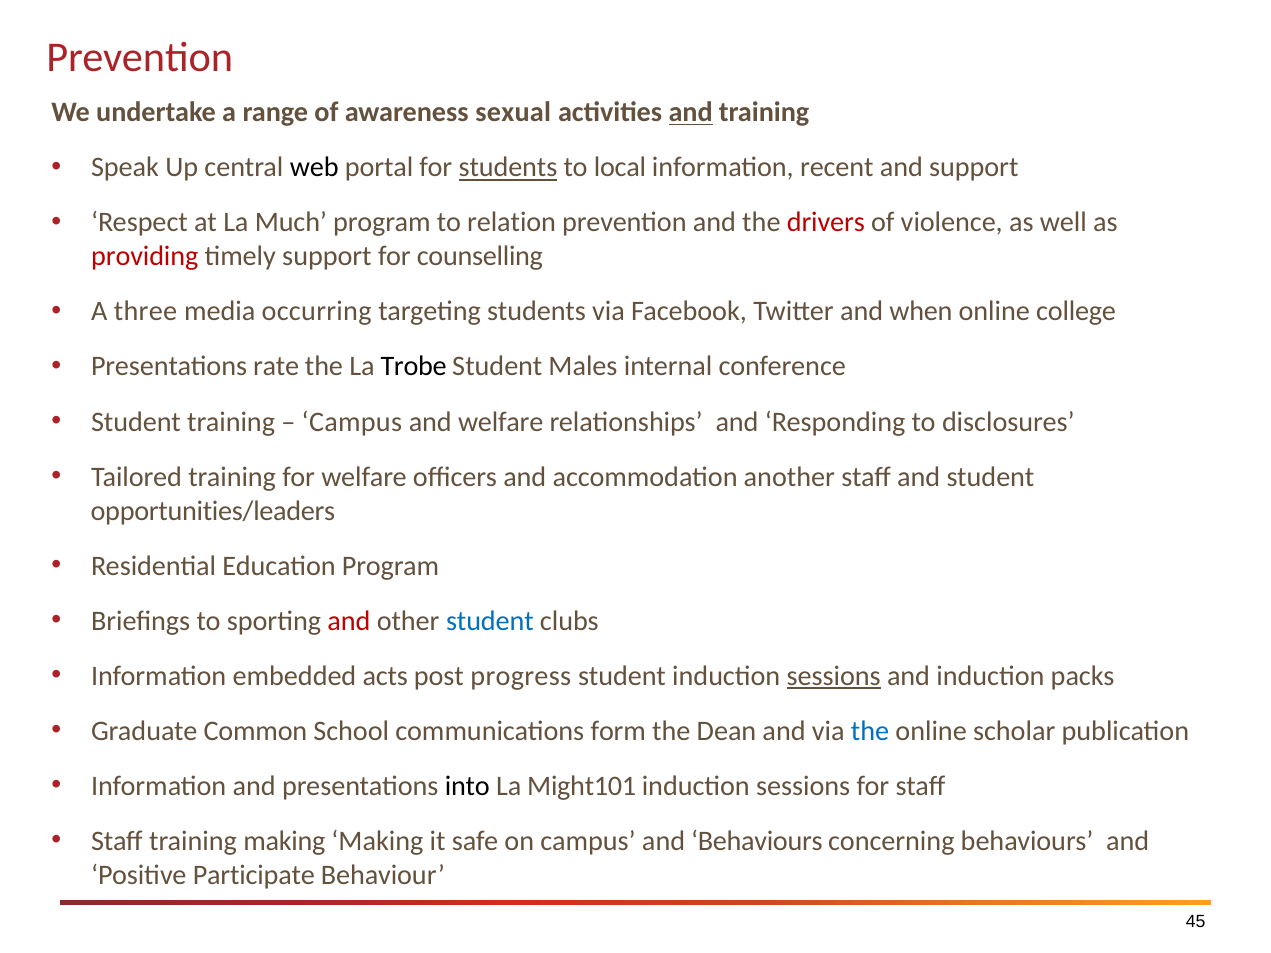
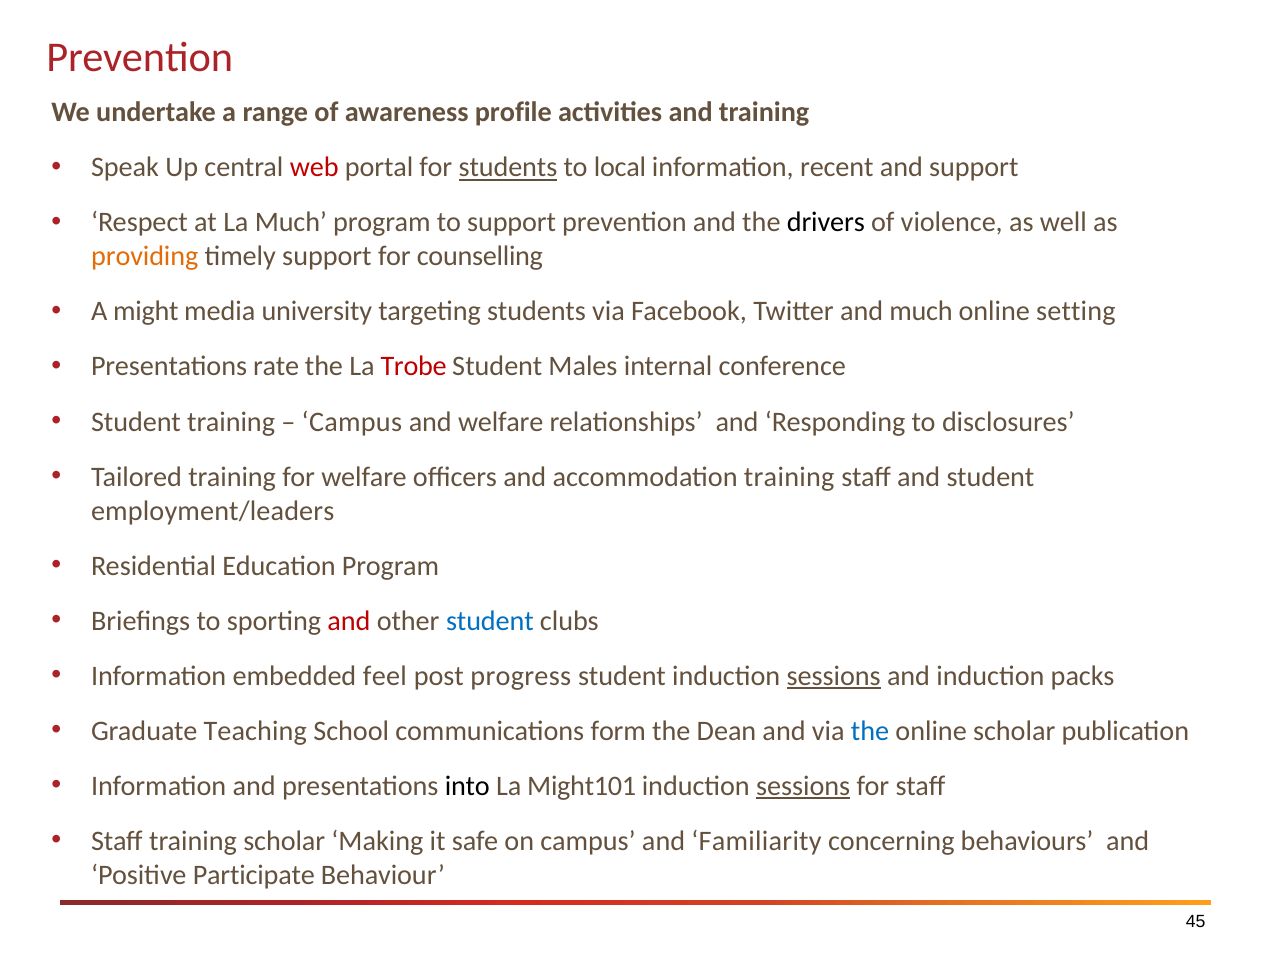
sexual: sexual -> profile (513, 113)
and underline: present -> none (691, 113)
web colour: black -> red (314, 168)
to relation: relation -> support (512, 223)
drivers colour: red -> black (826, 223)
providing colour: red -> orange (145, 257)
three: three -> might (146, 312)
occurring: occurring -> university (317, 312)
and when: when -> much (921, 312)
college: college -> setting (1076, 312)
Trobe colour: black -> red (414, 367)
accommodation another: another -> training (789, 477)
opportunities/leaders: opportunities/leaders -> employment/leaders (213, 511)
acts: acts -> feel (385, 676)
Common: Common -> Teaching (255, 731)
sessions underline: none -> present (803, 786)
training making: making -> scholar (284, 841)
and Behaviours: Behaviours -> Familiarity (757, 841)
